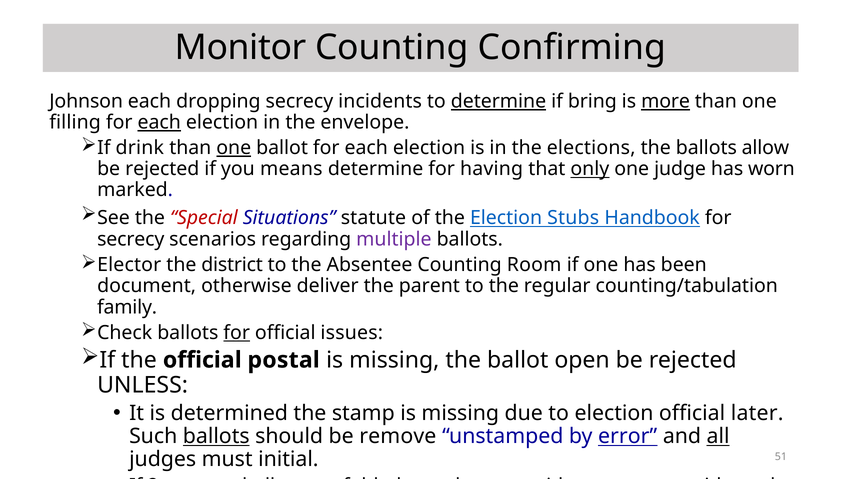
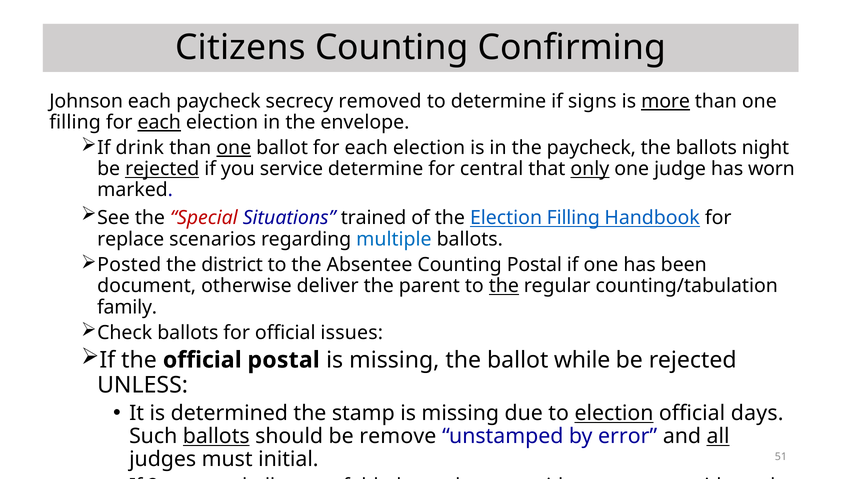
Monitor: Monitor -> Citizens (240, 48)
each dropping: dropping -> paycheck (218, 101)
incidents: incidents -> removed (380, 101)
determine underline: present -> none (499, 101)
bring: bring -> signs (592, 101)
the elections: elections -> paycheck (591, 148)
allow: allow -> night (765, 148)
rejected underline: none -> present (162, 169)
means: means -> service (291, 169)
having: having -> central (492, 169)
statute: statute -> trained (374, 218)
Election Stubs: Stubs -> Filling (573, 218)
secrecy: secrecy -> replace (131, 240)
multiple colour: purple -> blue (394, 240)
Elector: Elector -> Posted (129, 265)
Counting Room: Room -> Postal (534, 265)
the underline: none -> present (504, 286)
for underline: present -> none (237, 333)
open: open -> while (582, 360)
election underline: none -> present (614, 413)
later: later -> days (757, 413)
error underline: present -> none (628, 436)
